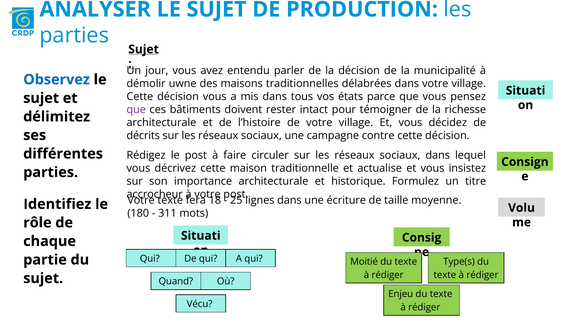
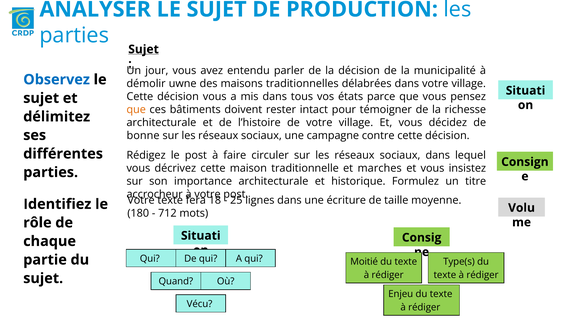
que colour: purple -> orange (136, 109)
décrits: décrits -> bonne (143, 135)
actualise: actualise -> marches (380, 168)
311: 311 -> 712 (167, 213)
